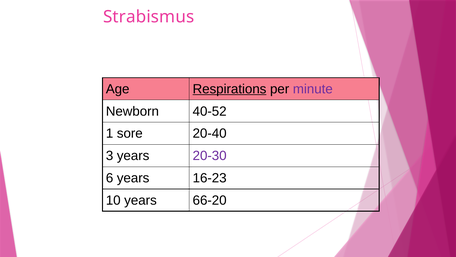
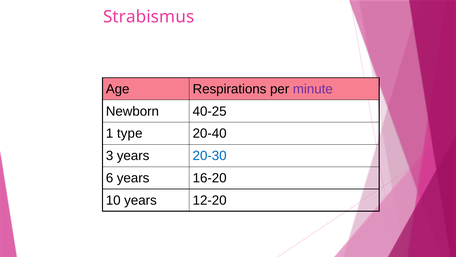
Respirations underline: present -> none (230, 89)
40-52: 40-52 -> 40-25 (210, 111)
sore: sore -> type (130, 133)
20-30 colour: purple -> blue (210, 156)
16-23: 16-23 -> 16-20 (210, 178)
66-20: 66-20 -> 12-20 (210, 200)
